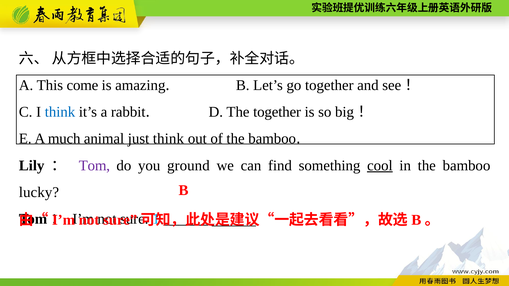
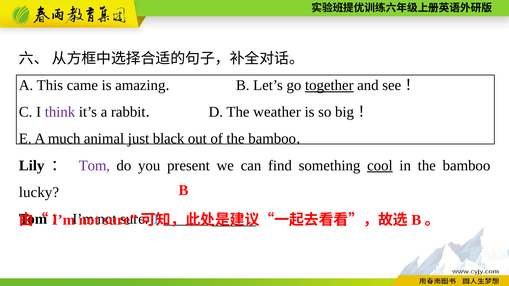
come: come -> came (82, 85)
together underline: none -> present (329, 85)
think colour: blue -> purple (60, 112)
The together: together -> weather (277, 112)
just think: think -> black (169, 139)
ground: ground -> present (188, 166)
